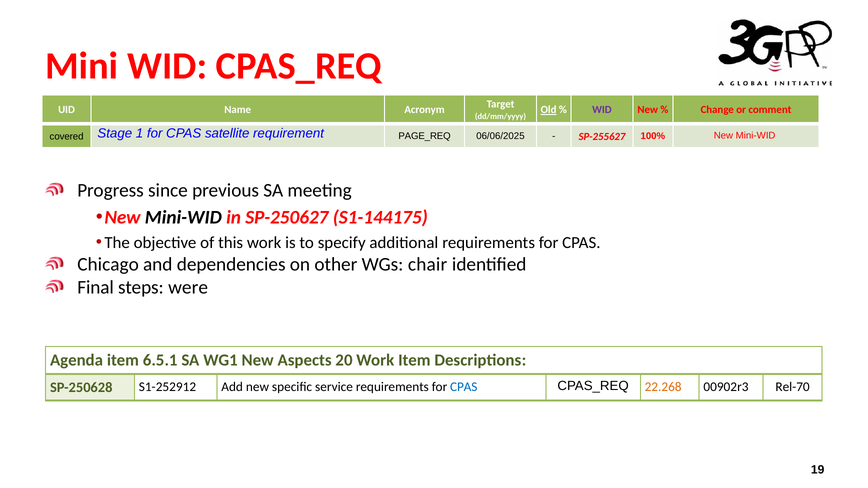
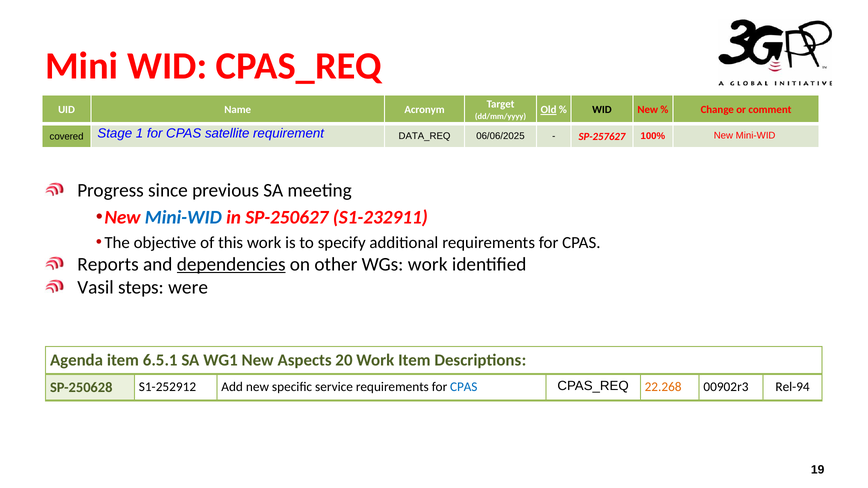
WID colour: purple -> black (602, 110)
PAGE_REQ: PAGE_REQ -> DATA_REQ (424, 136)
SP-255627: SP-255627 -> SP-257627 (602, 137)
Mini-WID colour: black -> blue (183, 218)
S1-144175: S1-144175 -> S1-232911 (380, 218)
Chicago: Chicago -> Reports (108, 264)
dependencies underline: none -> present (231, 264)
WGs chair: chair -> work (428, 264)
Final: Final -> Vasil (96, 288)
Rel-70: Rel-70 -> Rel-94 (793, 387)
